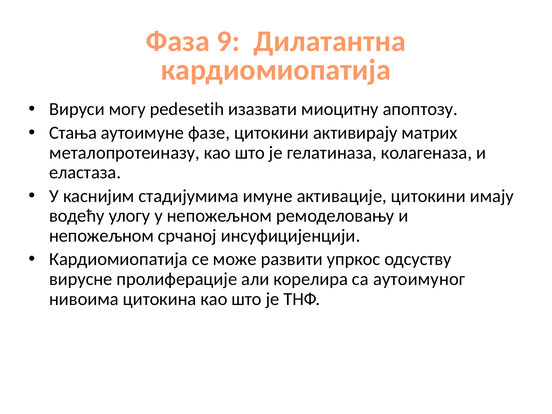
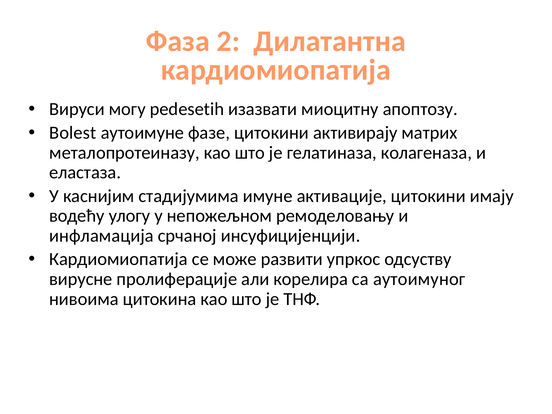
9: 9 -> 2 (228, 41)
Стања: Стања -> Bolest (73, 133)
непожељном: непожељном -> инфламација (101, 236)
